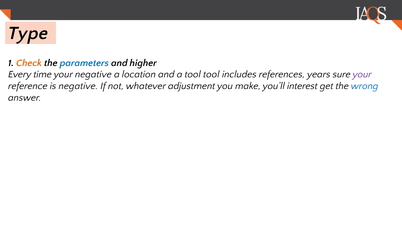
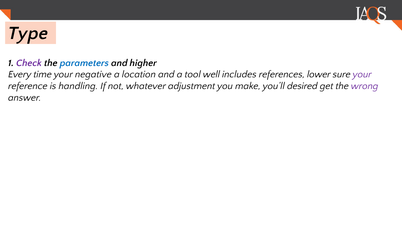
Check colour: orange -> purple (29, 63)
tool tool: tool -> well (211, 74)
years: years -> lower (319, 74)
is negative: negative -> handling (78, 86)
interest: interest -> desired (302, 86)
wrong colour: blue -> purple (365, 86)
